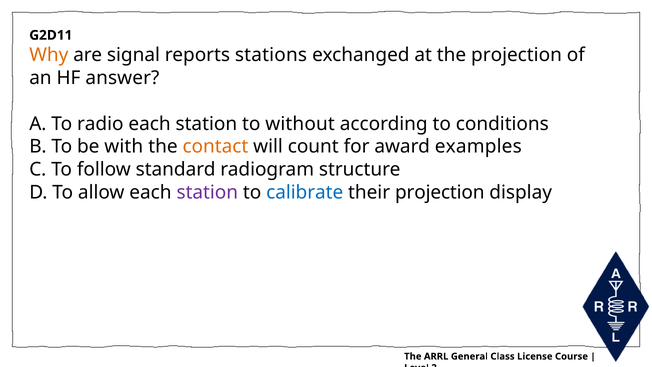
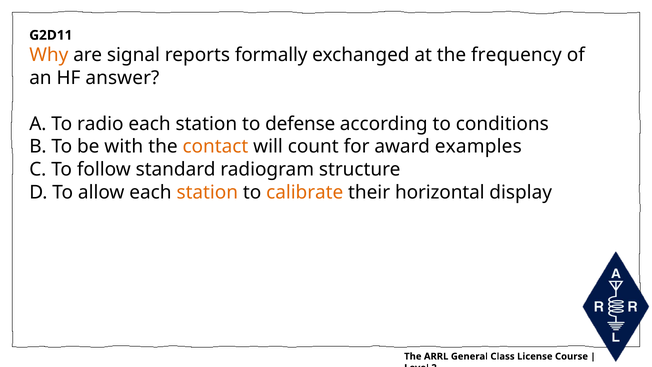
stations: stations -> formally (271, 55)
the projection: projection -> frequency (516, 55)
without: without -> defense (300, 124)
station colour: purple -> orange (207, 192)
calibrate colour: blue -> orange (305, 192)
their projection: projection -> horizontal (440, 192)
